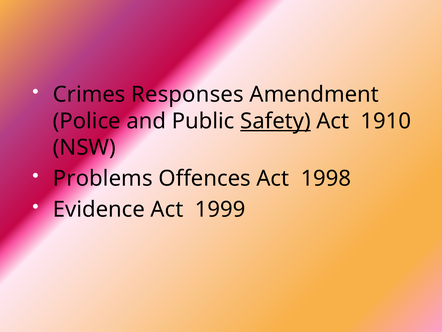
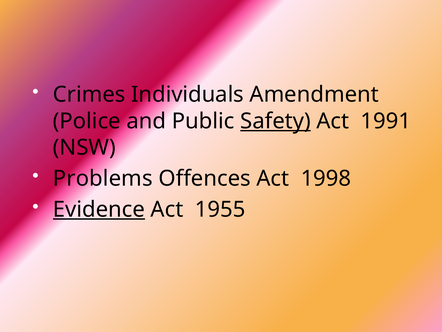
Responses: Responses -> Individuals (188, 94)
1910: 1910 -> 1991 (386, 121)
Evidence underline: none -> present (99, 209)
1999: 1999 -> 1955 (220, 209)
